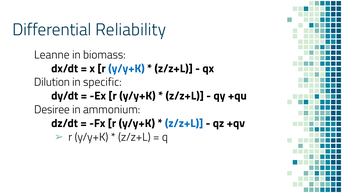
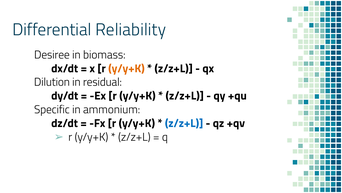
Leanne: Leanne -> Desiree (52, 55)
y/y+K colour: blue -> orange (126, 68)
specific: specific -> residual (102, 82)
Desiree: Desiree -> Specific (52, 109)
